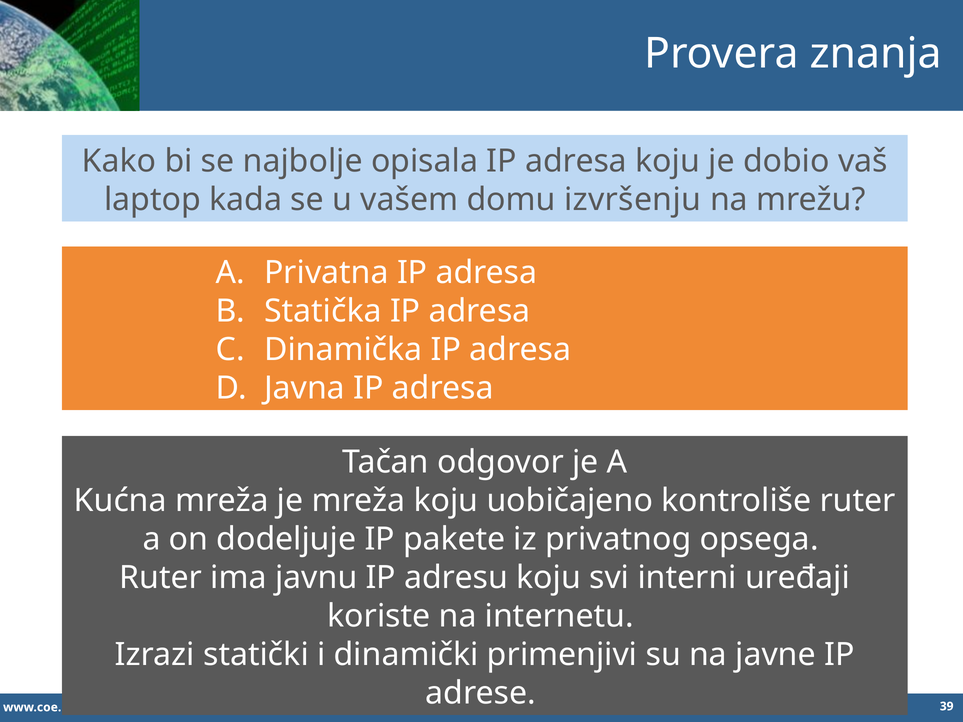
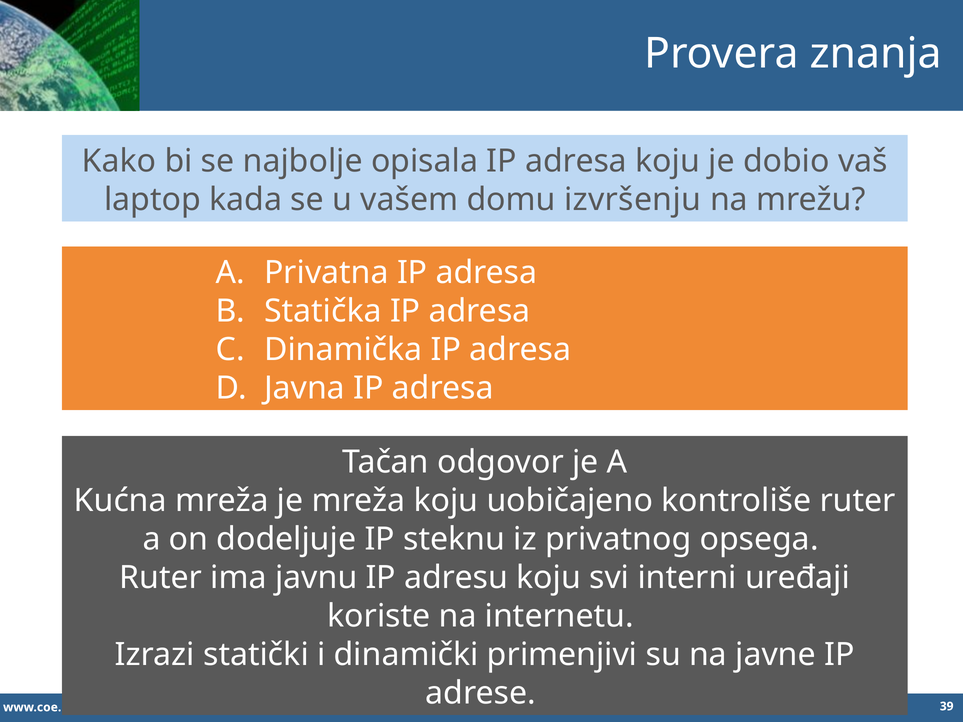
pakete: pakete -> steknu (454, 539)
